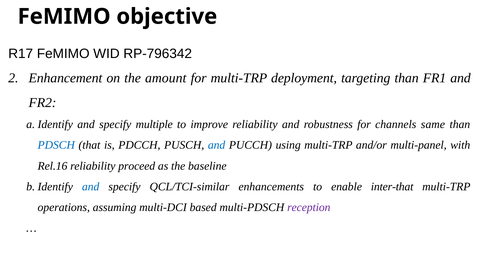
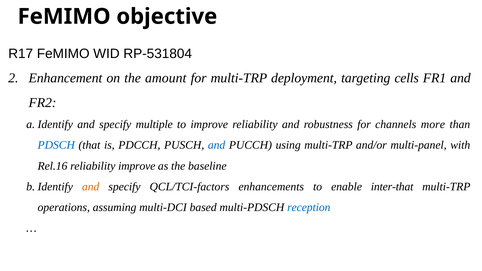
RP-796342: RP-796342 -> RP-531804 (158, 54)
targeting than: than -> cells (407, 78)
same: same -> more (433, 124)
reliability proceed: proceed -> improve (137, 166)
and colour: blue -> orange (91, 187)
QCL/TCI-similar: QCL/TCI-similar -> QCL/TCI-factors (190, 187)
reception colour: purple -> blue (309, 208)
